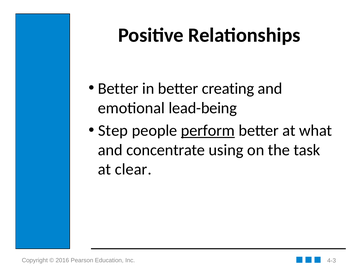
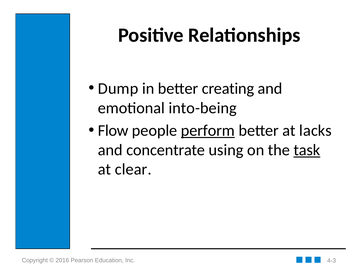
Better: Better -> Dump (118, 88)
lead-being: lead-being -> into-being (203, 108)
Step: Step -> Flow (113, 131)
what: what -> lacks (316, 131)
task underline: none -> present (307, 150)
